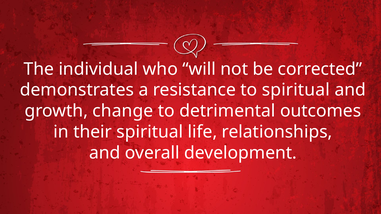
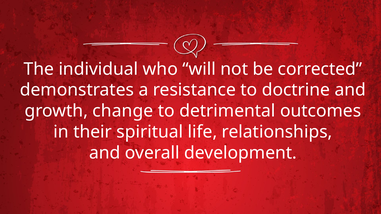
to spiritual: spiritual -> doctrine (296, 90)
